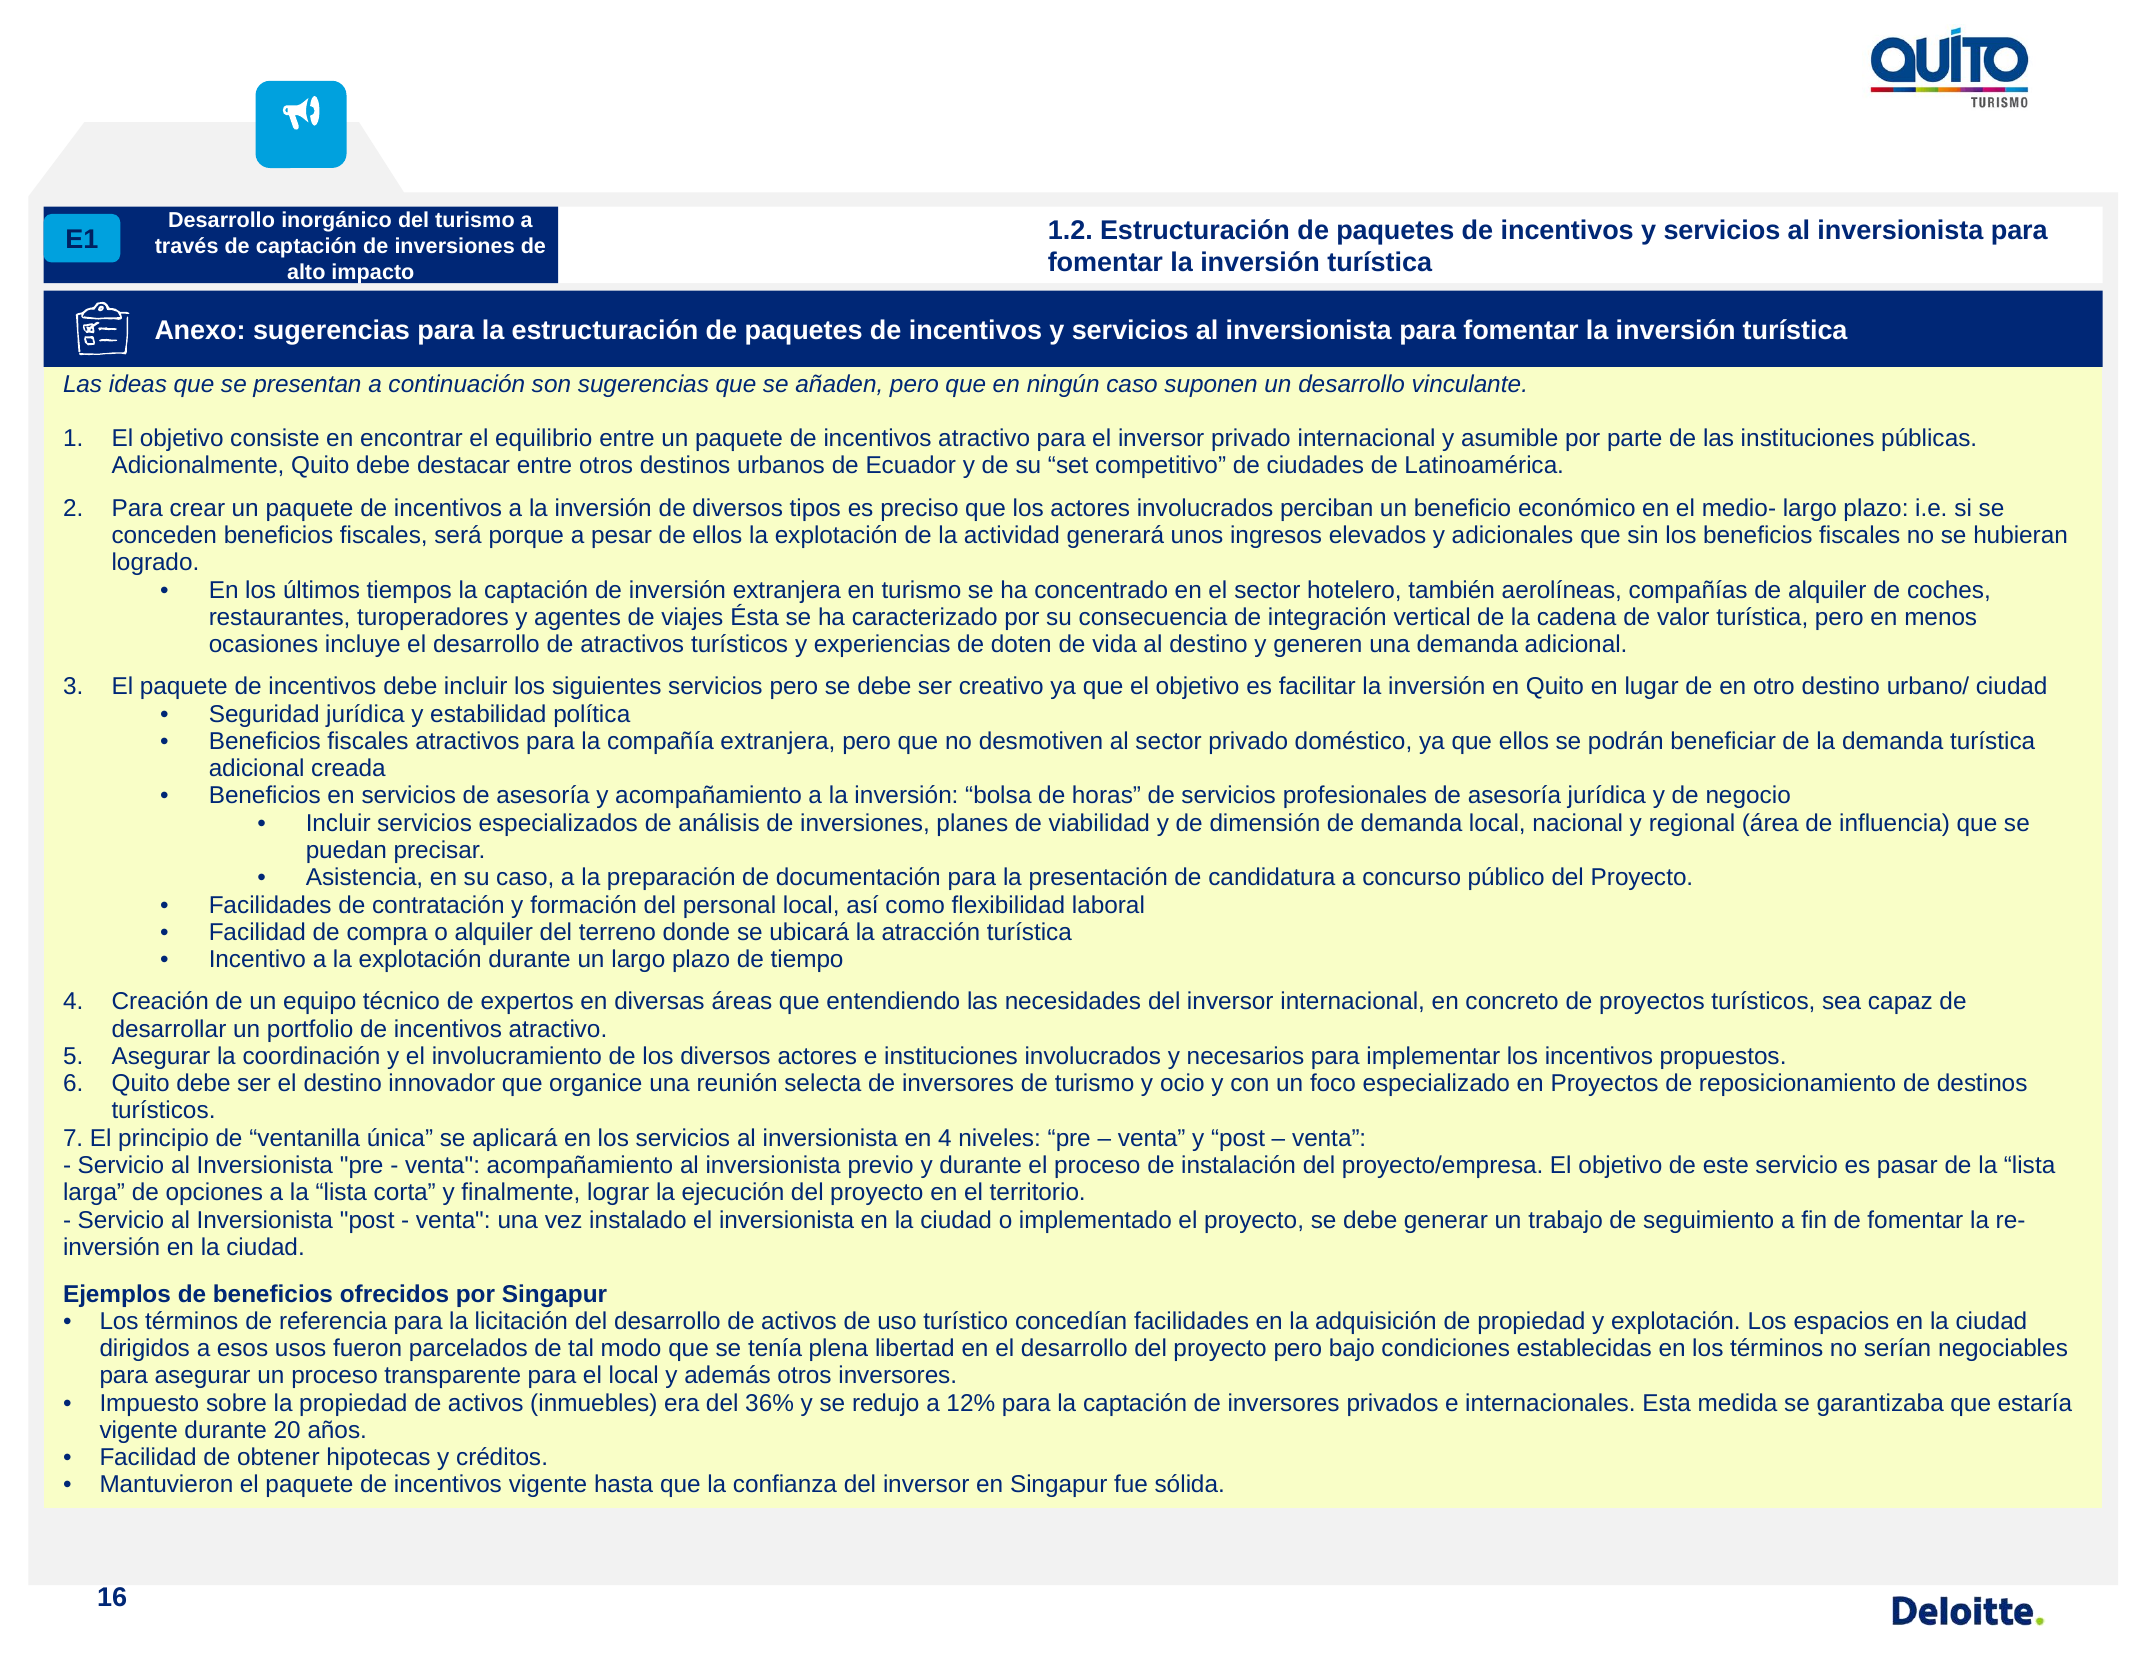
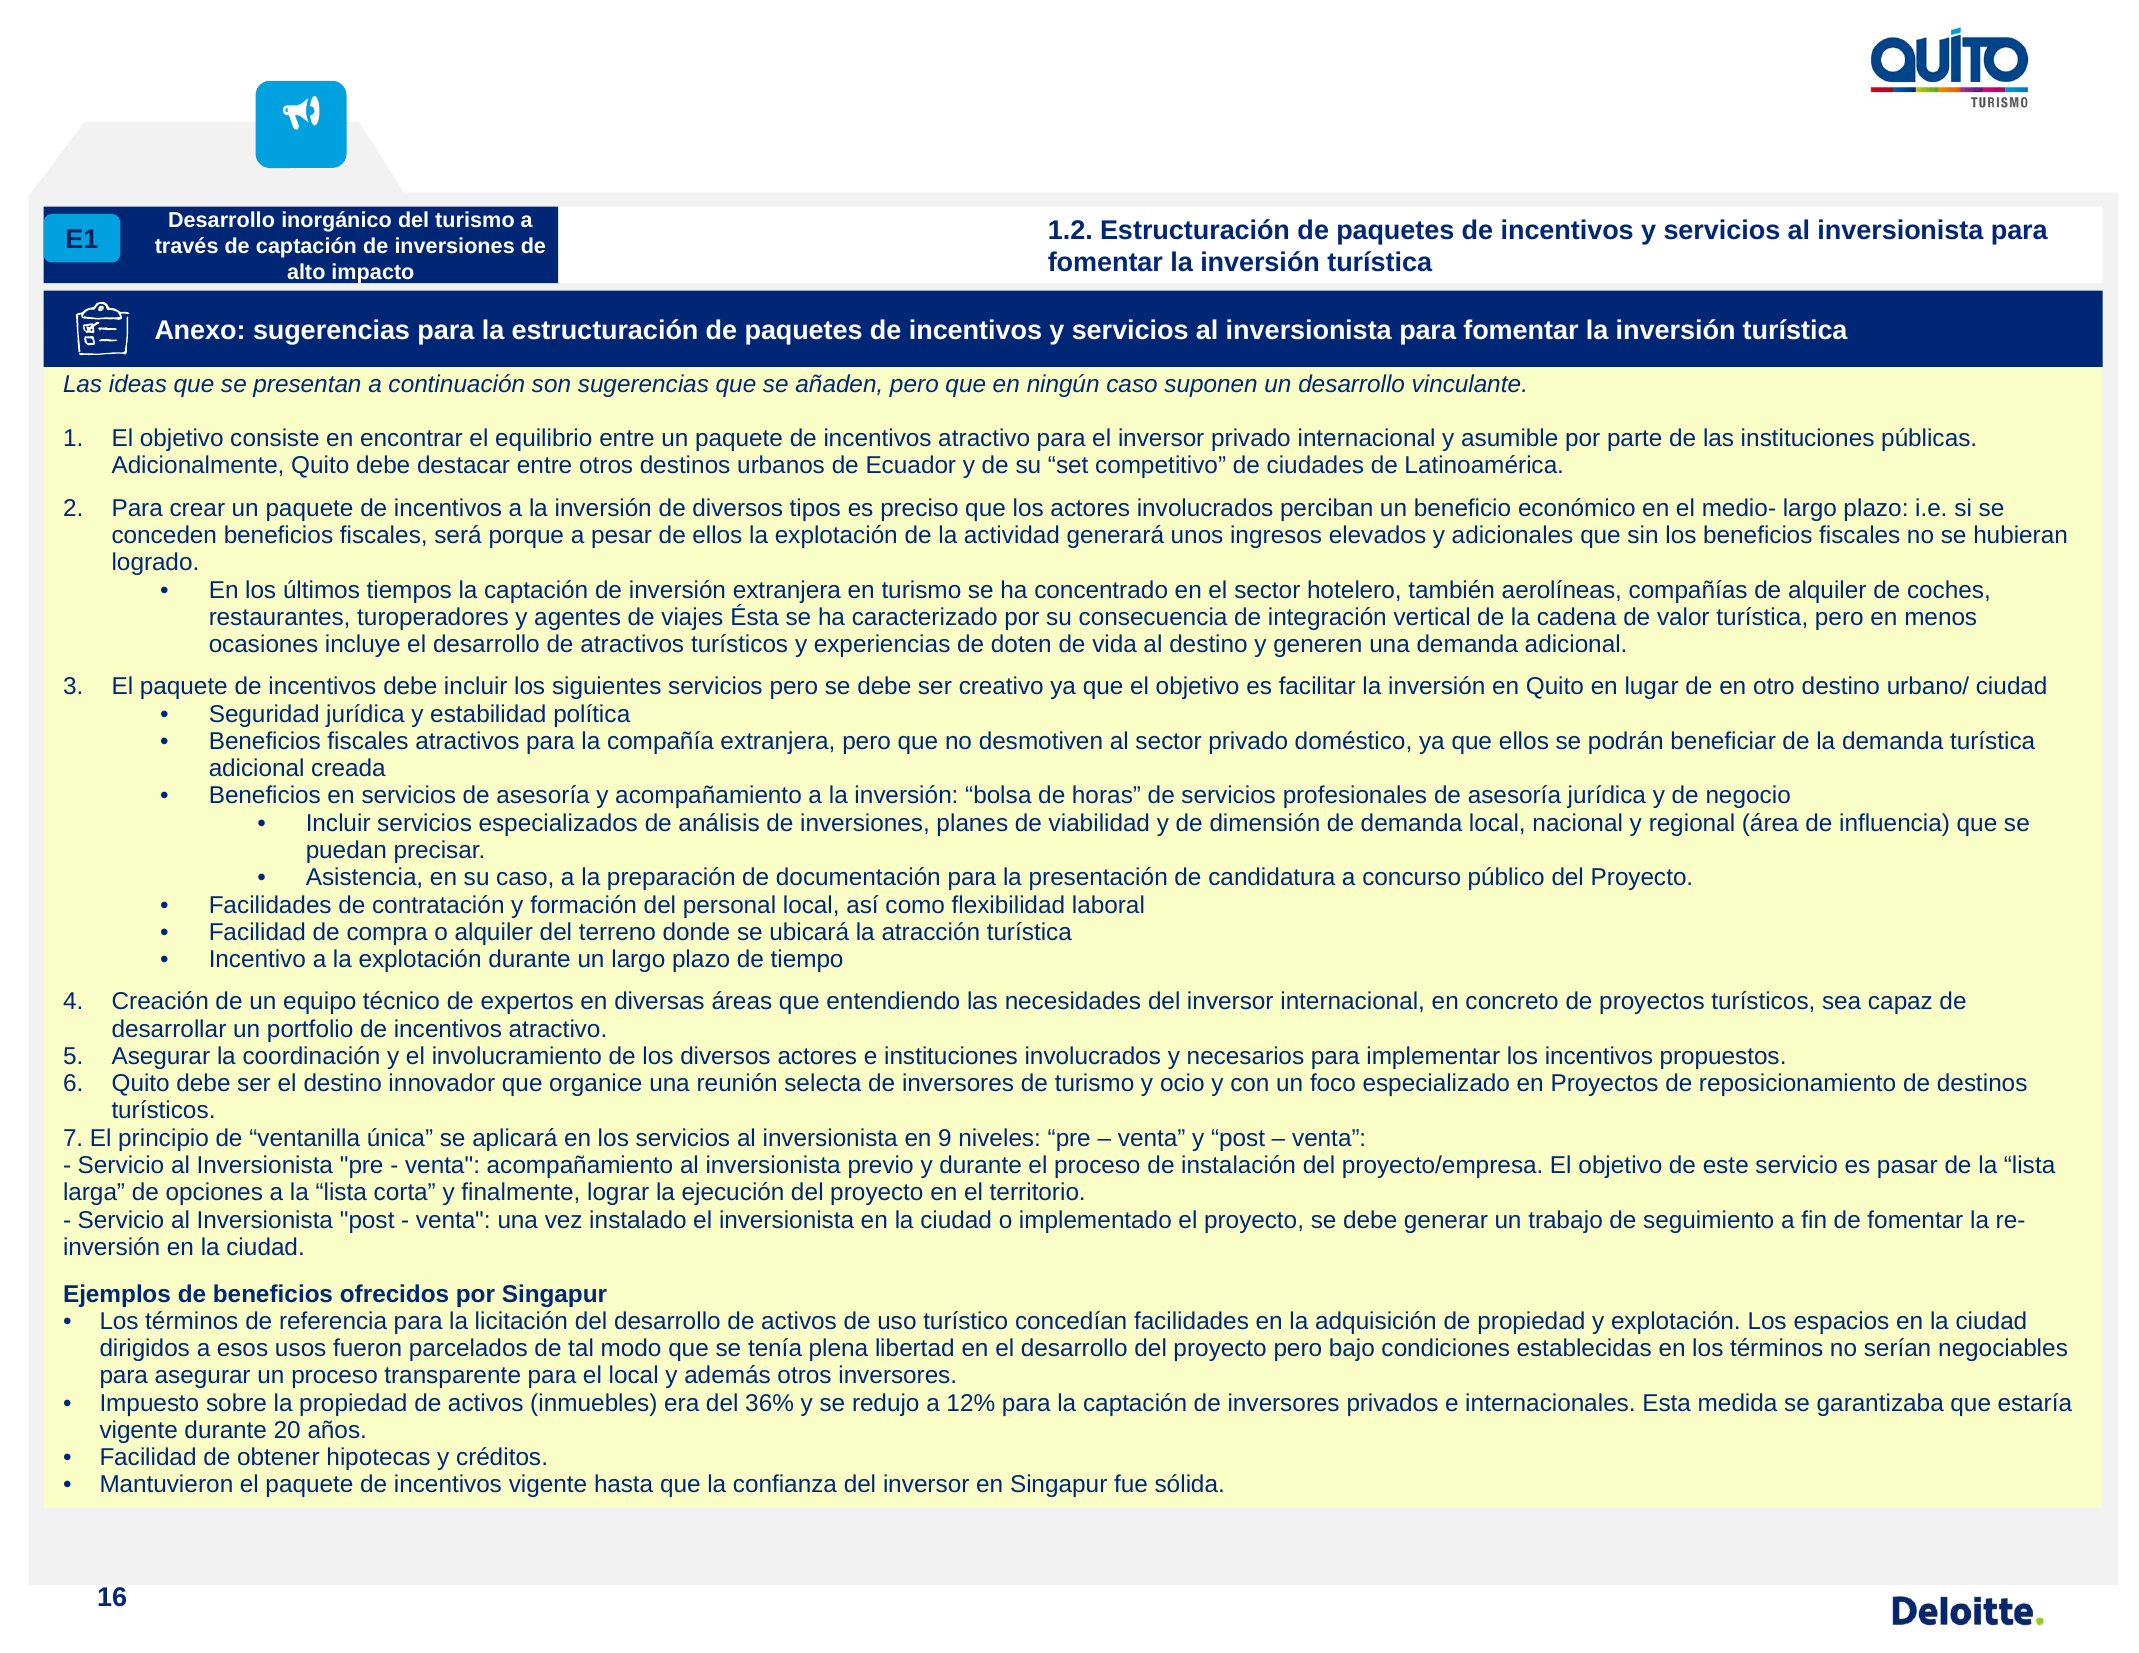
en 4: 4 -> 9 (945, 1138)
